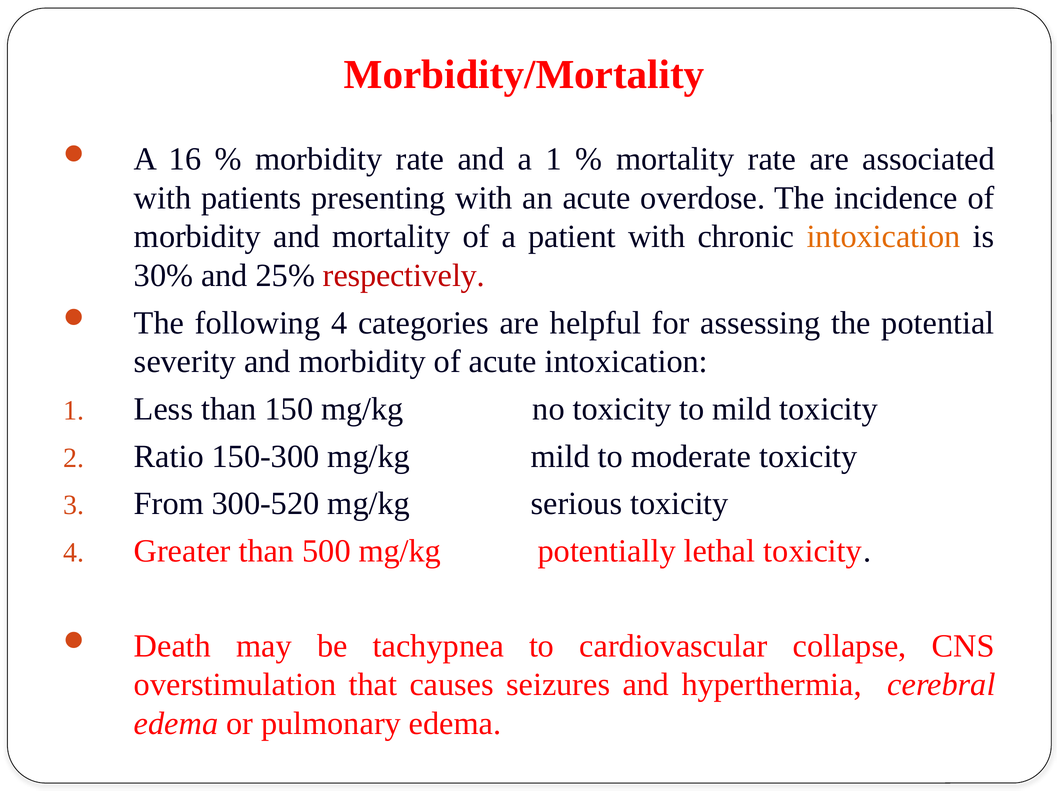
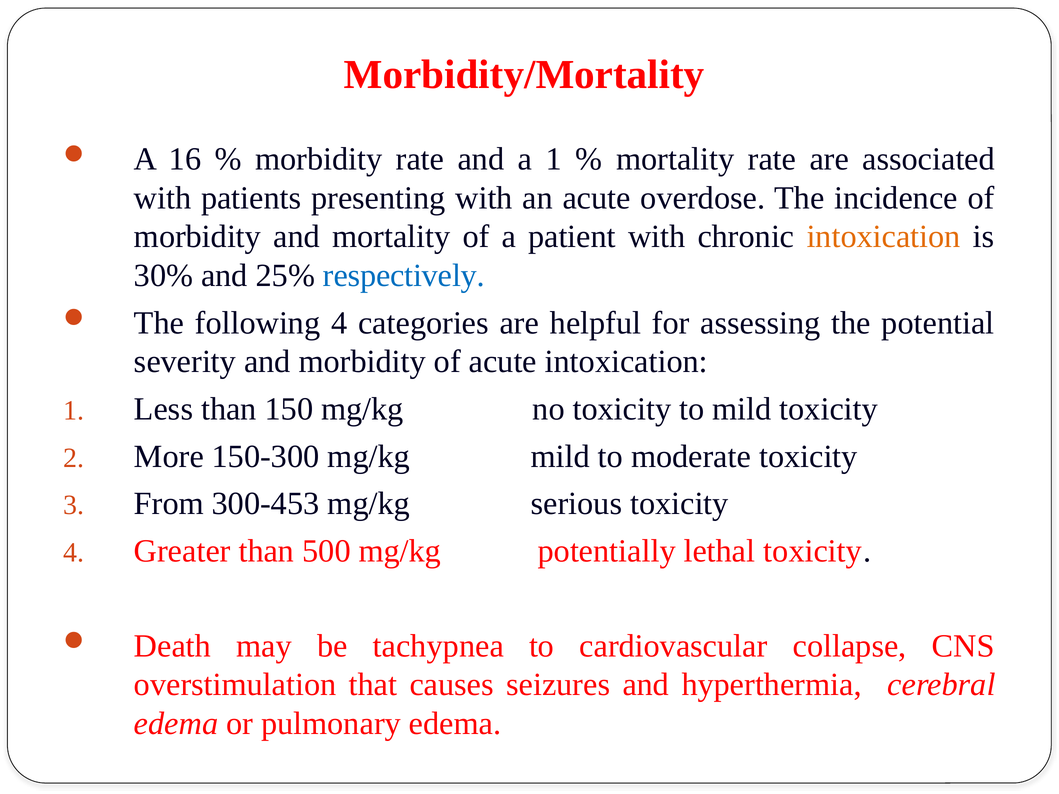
respectively colour: red -> blue (404, 276)
Ratio: Ratio -> More (169, 457)
300-520: 300-520 -> 300-453 (266, 504)
